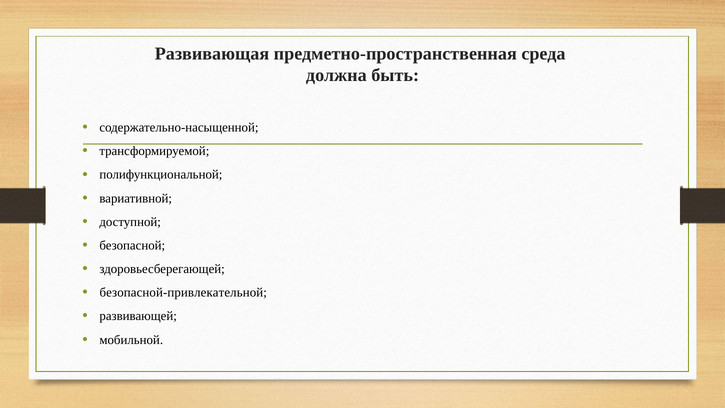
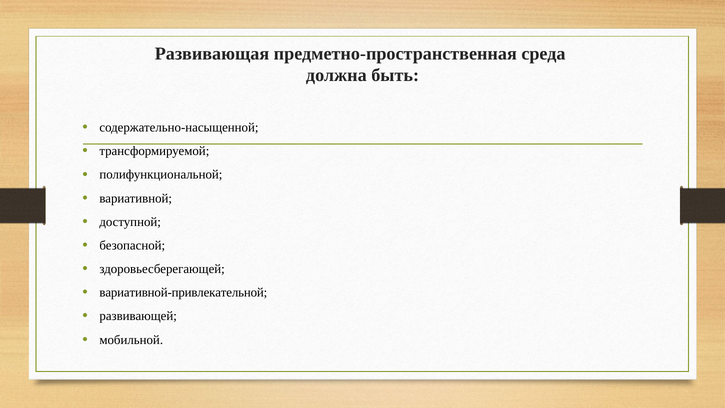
безопасной-привлекательной: безопасной-привлекательной -> вариативной-привлекательной (183, 293)
